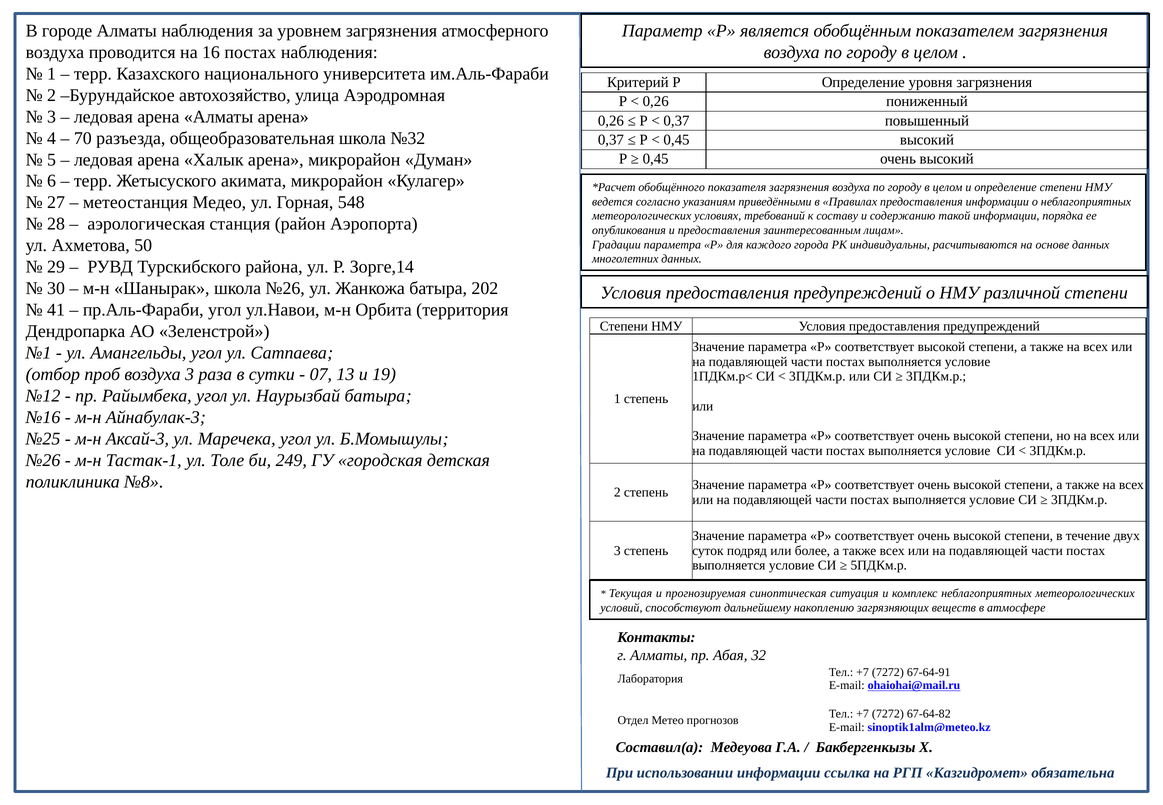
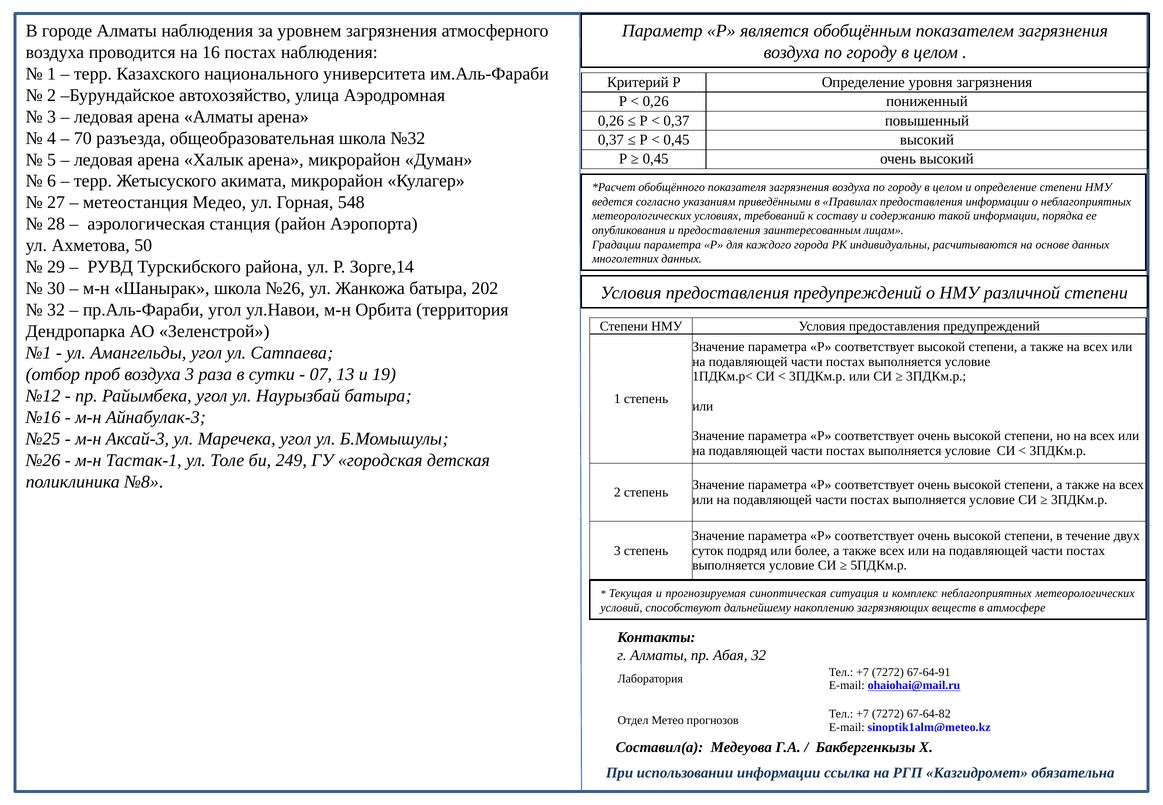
41: 41 -> 32 (56, 310)
